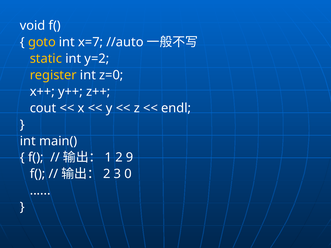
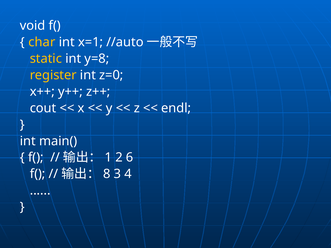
goto: goto -> char (42, 42)
x=7: x=7 -> x=1 (91, 42)
y=2: y=2 -> y=8 (97, 59)
9: 9 -> 6 (130, 158)
2: 2 -> 8 (107, 174)
0: 0 -> 4 (128, 174)
